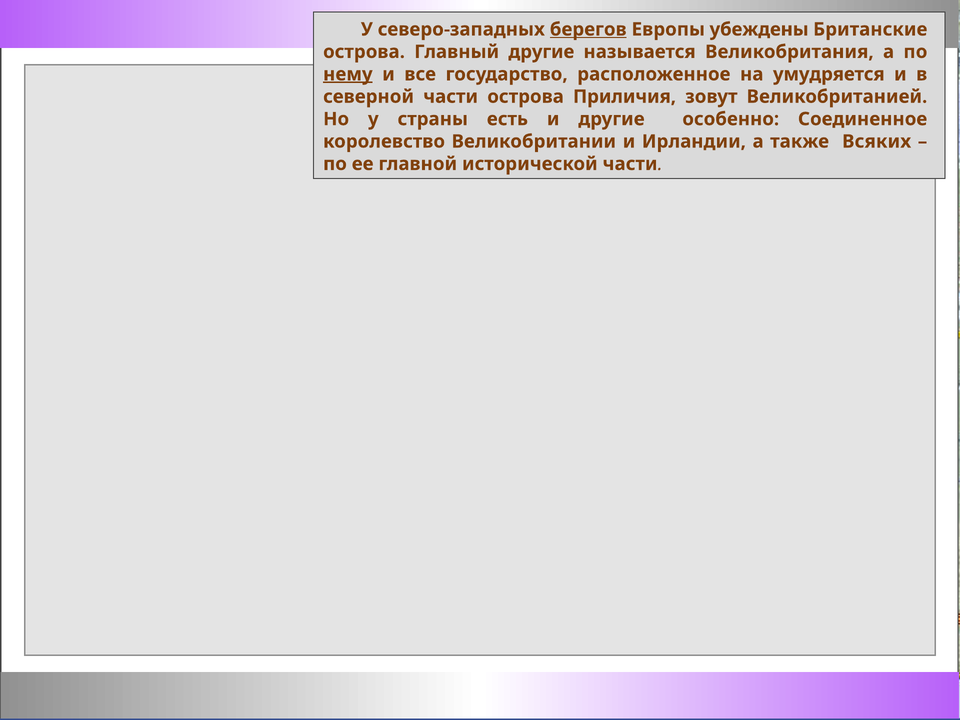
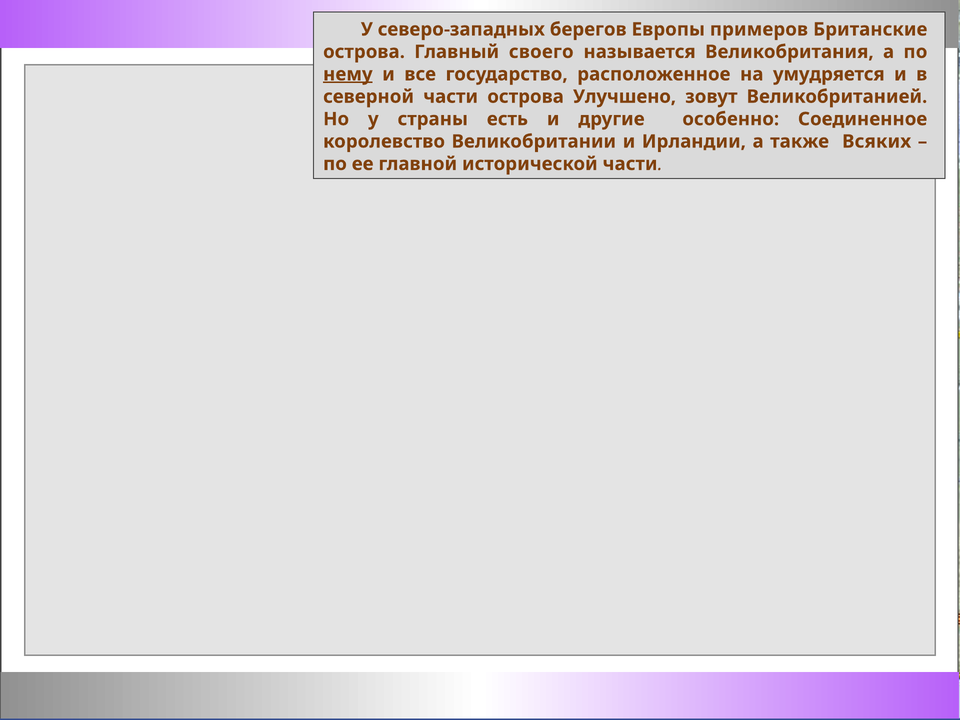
берегов underline: present -> none (588, 29)
убеждены: убеждены -> примеров (759, 29)
Главный другие: другие -> своего (541, 52)
Приличия: Приличия -> Улучшено (625, 97)
